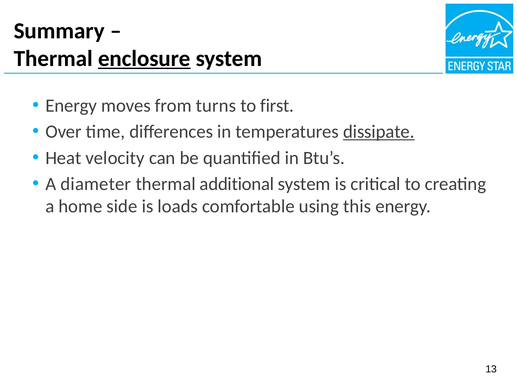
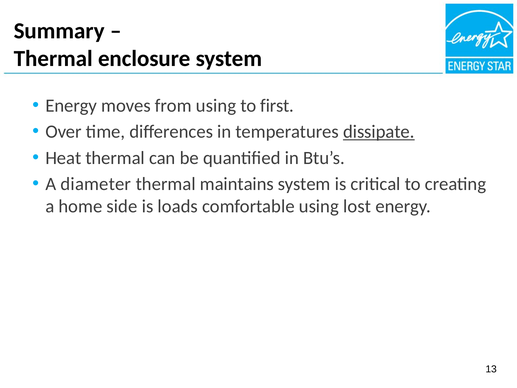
enclosure underline: present -> none (144, 58)
from turns: turns -> using (216, 106)
Heat velocity: velocity -> thermal (115, 158)
additional: additional -> maintains (237, 184)
this: this -> lost (357, 206)
